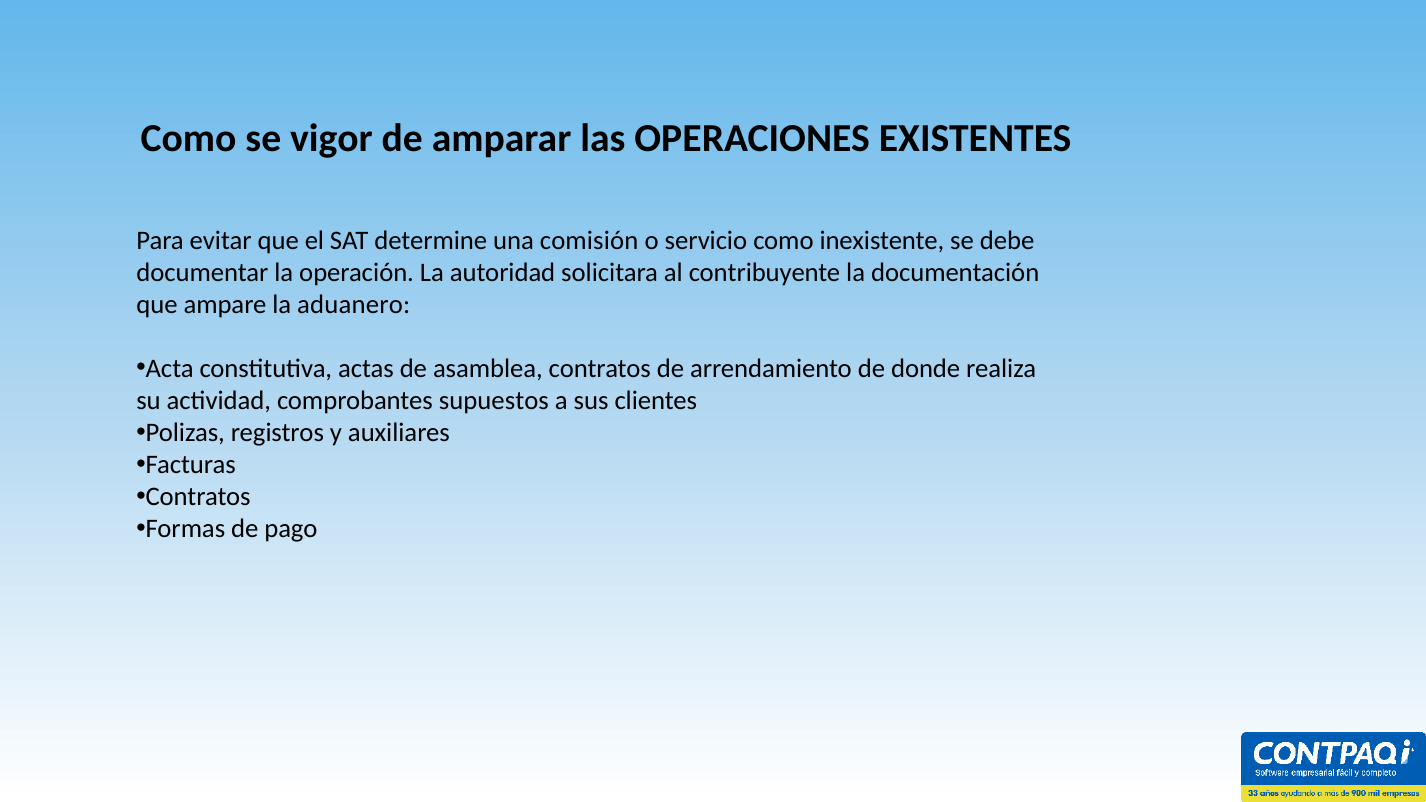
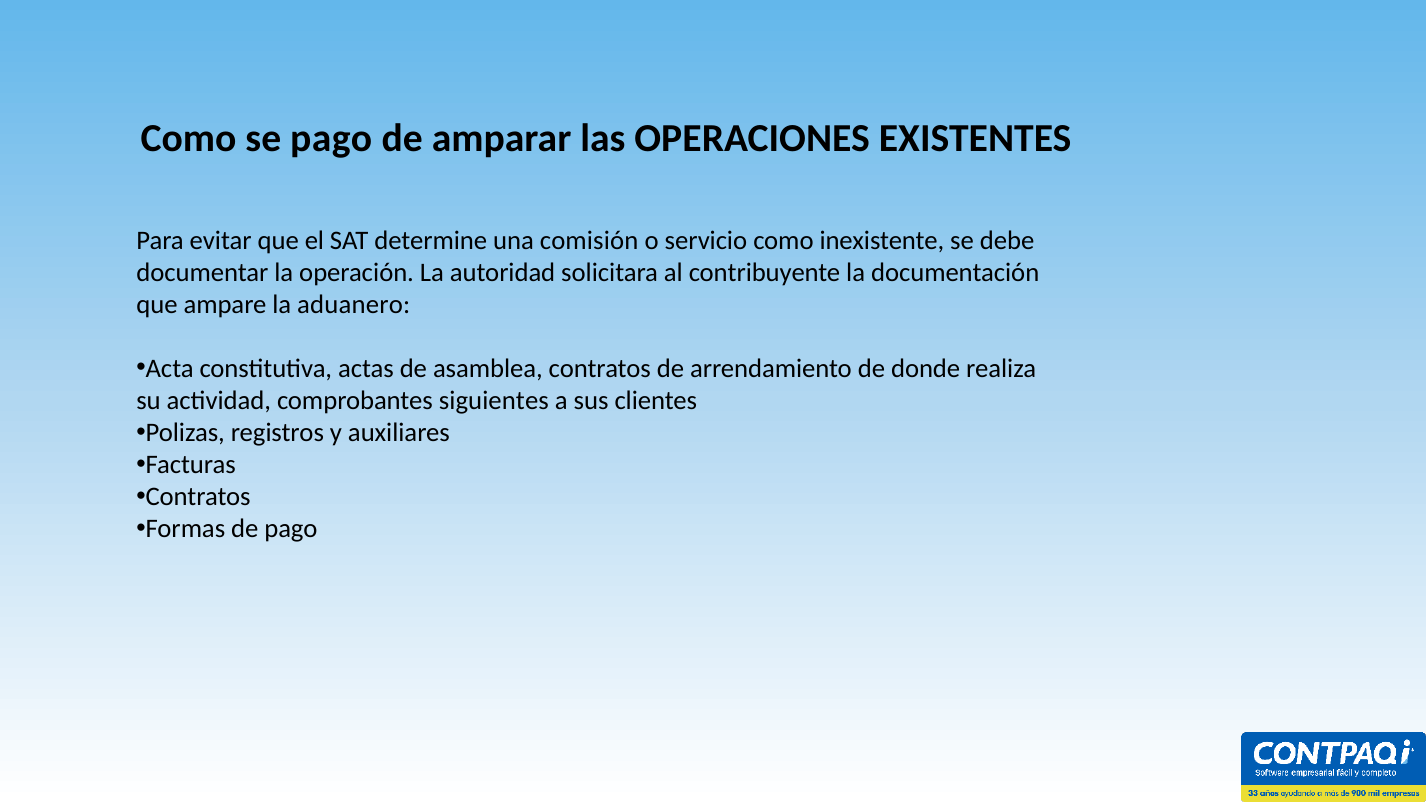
se vigor: vigor -> pago (331, 139)
supuestos: supuestos -> siguientes (494, 401)
